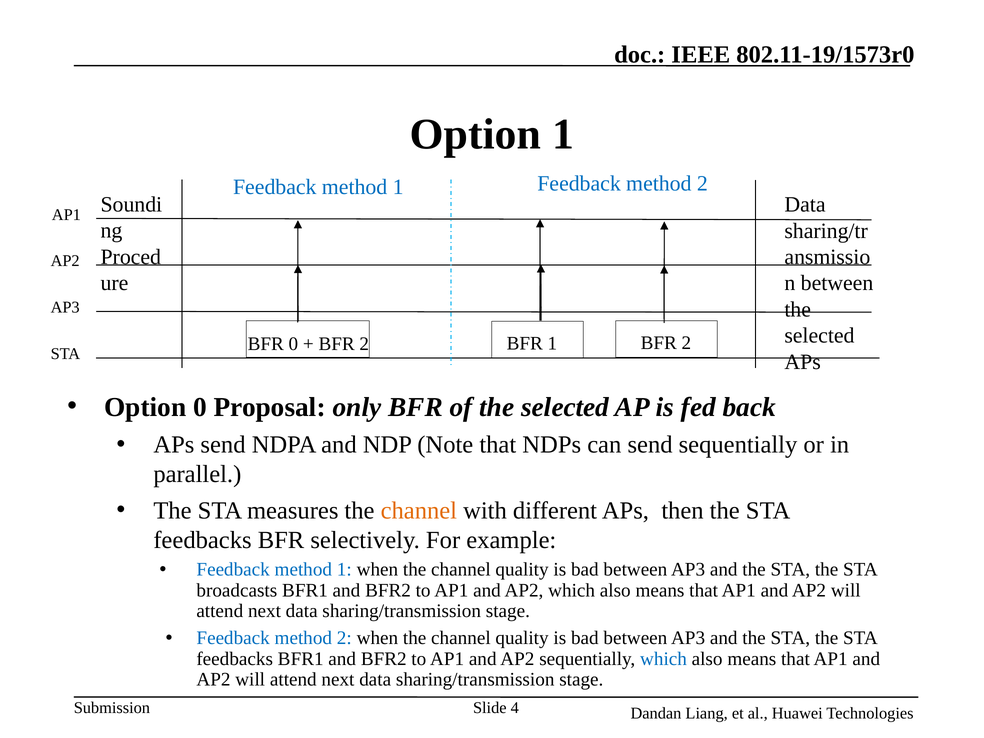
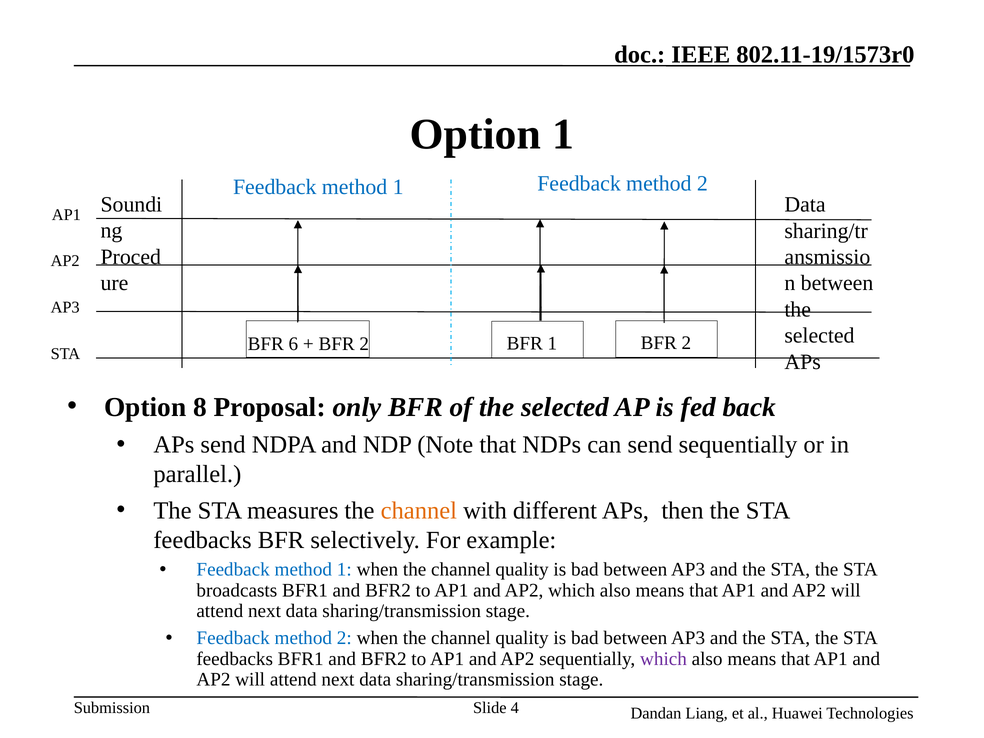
BFR 0: 0 -> 6 (293, 344)
Option 0: 0 -> 8 (200, 407)
which colour: blue -> purple (663, 659)
